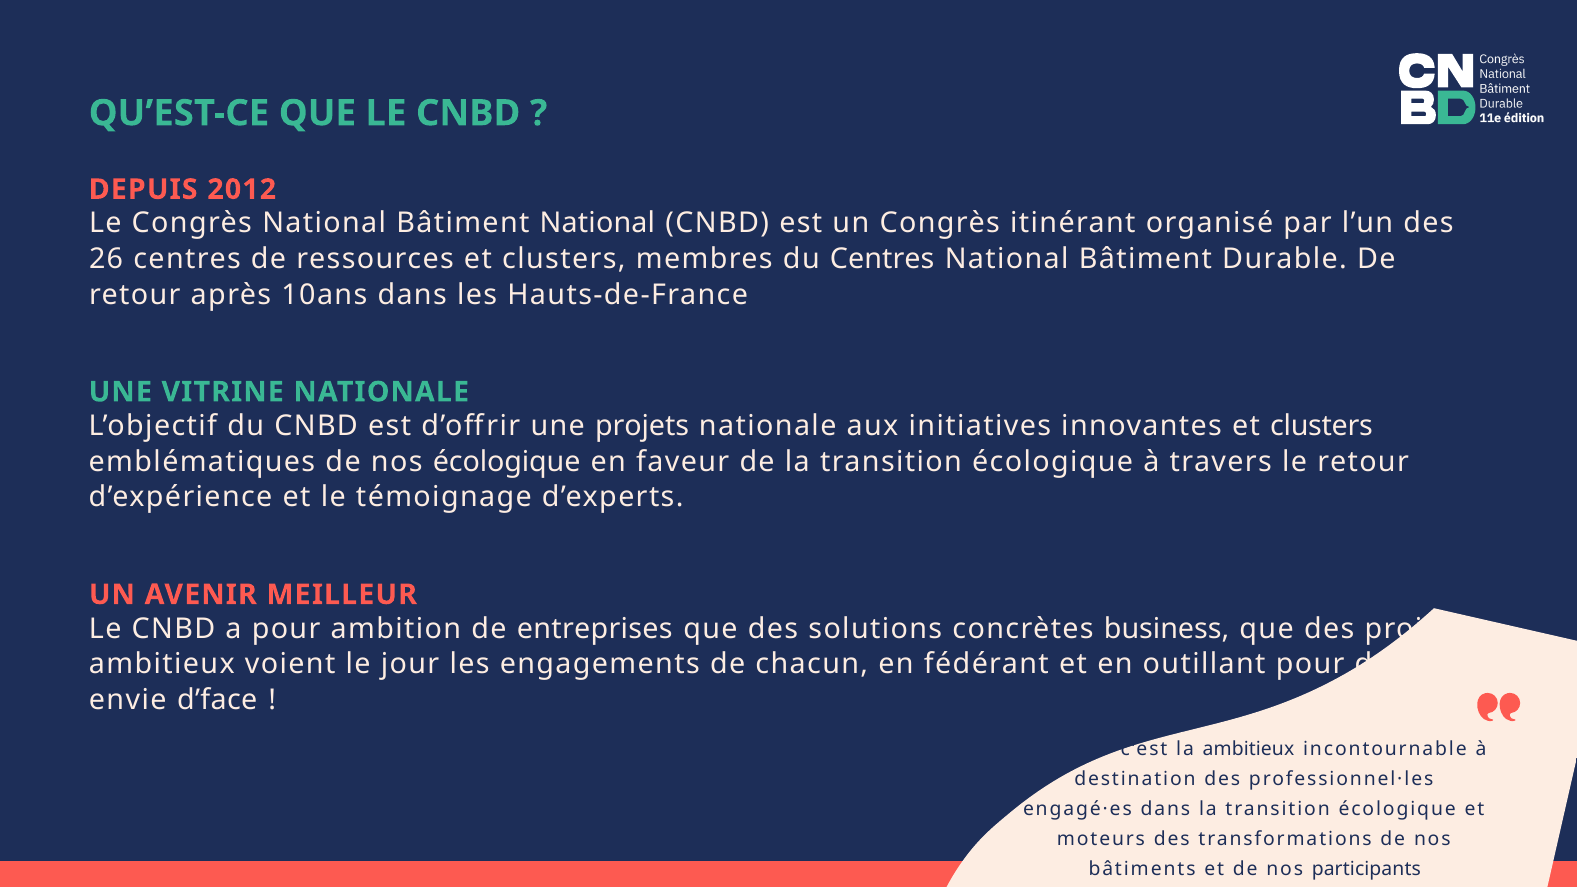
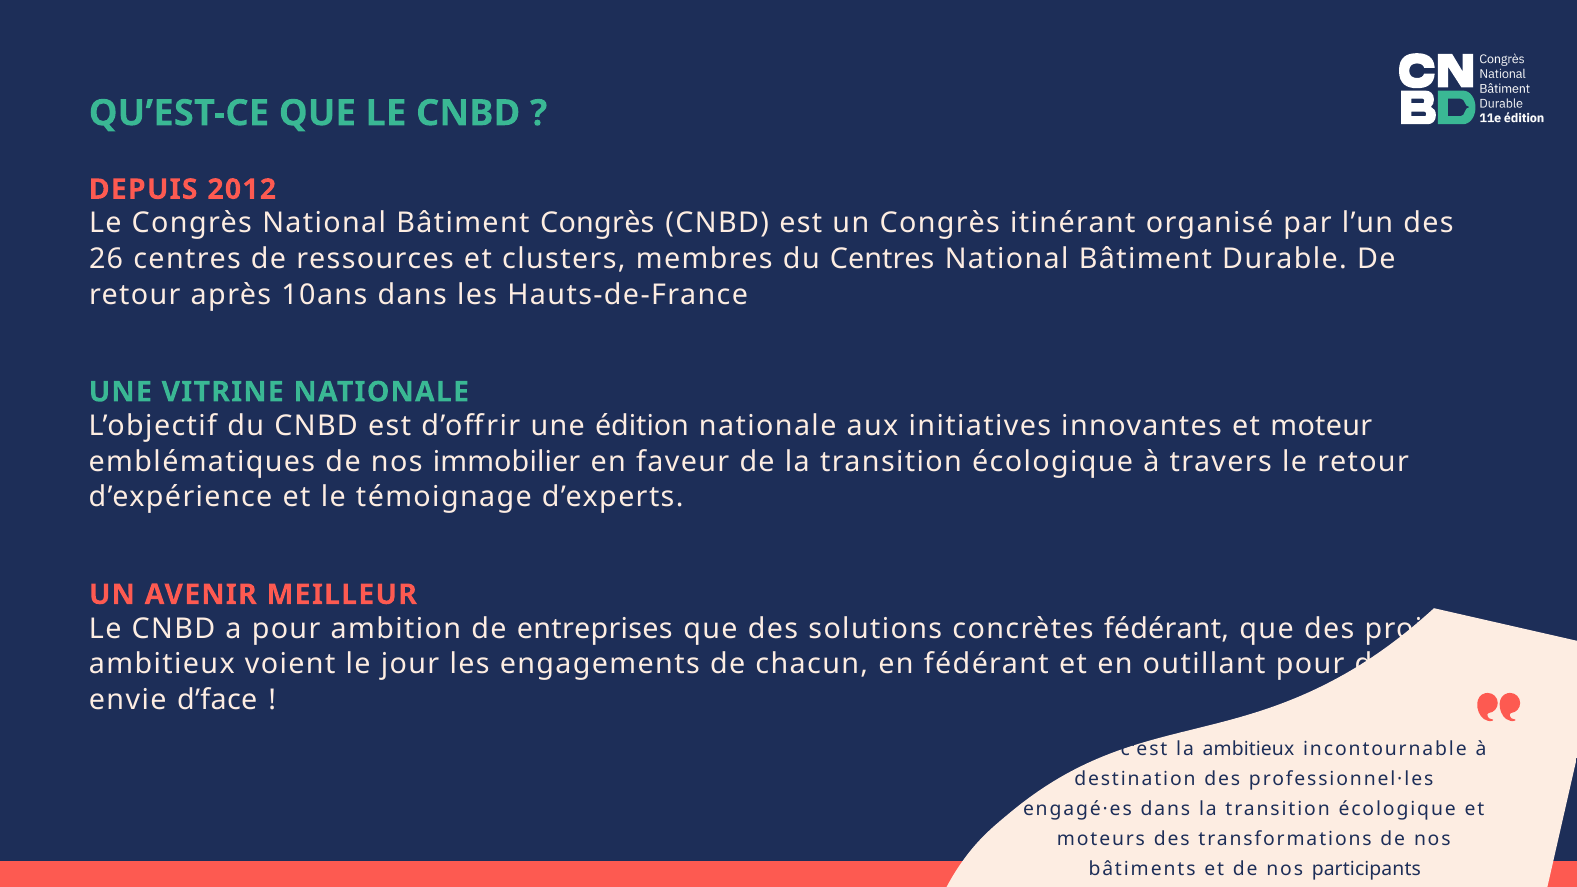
Bâtiment National: National -> Congrès (597, 224)
une projets: projets -> édition (642, 426)
innovantes et clusters: clusters -> moteur (1321, 426)
nos écologique: écologique -> immobilier (507, 462)
concrètes business: business -> fédérant (1166, 629)
